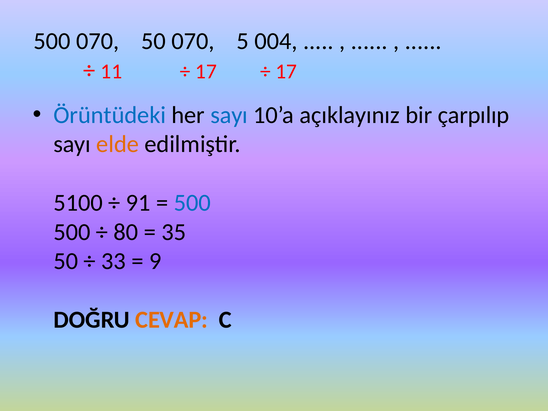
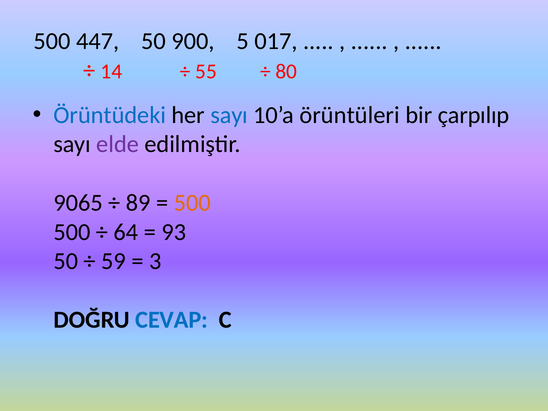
500 070: 070 -> 447 (98, 41)
50 070: 070 -> 900 (193, 41)
004: 004 -> 017 (276, 41)
11: 11 -> 14 (111, 72)
17: 17 -> 55 (206, 72)
17: 17 -> 80 (286, 72)
açıklayınız: açıklayınız -> örüntüleri (350, 115)
elde colour: orange -> purple (118, 144)
5100: 5100 -> 9065 (78, 203)
91: 91 -> 89 (138, 203)
500 colour: blue -> orange (192, 203)
80: 80 -> 64 (126, 232)
35: 35 -> 93 (174, 232)
33: 33 -> 59 (114, 261)
9: 9 -> 3 (155, 261)
CEVAP colour: orange -> blue (172, 320)
